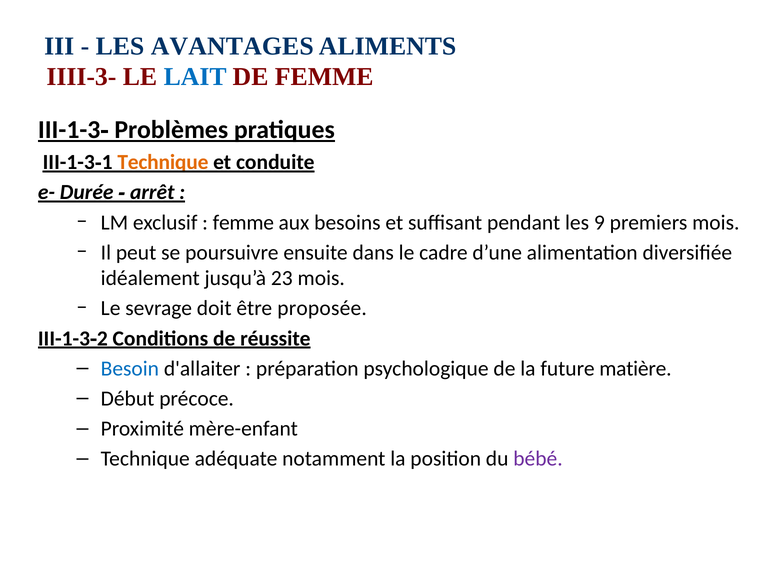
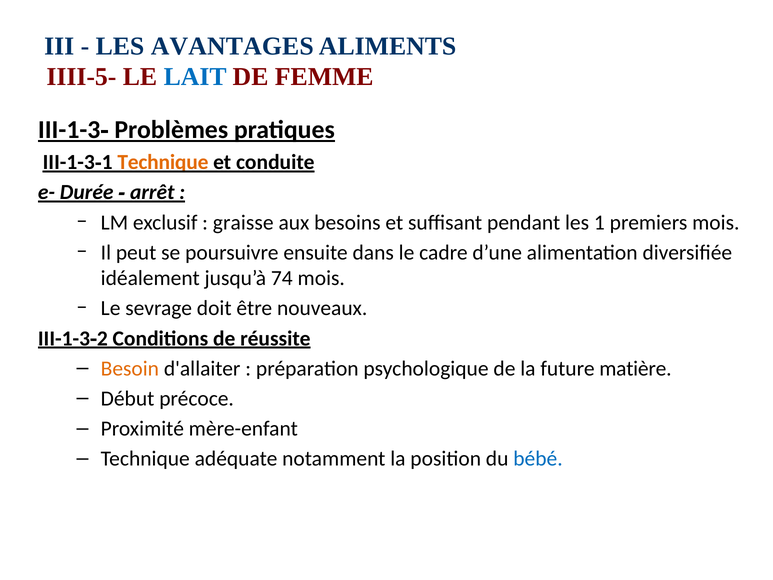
IIII-3‑: IIII-3‑ -> IIII-5‑ (81, 77)
femme: femme -> graisse (243, 222)
les 9: 9 -> 1 (599, 222)
23: 23 -> 74 (282, 278)
proposée: proposée -> nouveaux (322, 308)
Besoin colour: blue -> orange (130, 368)
bébé colour: purple -> blue (538, 459)
